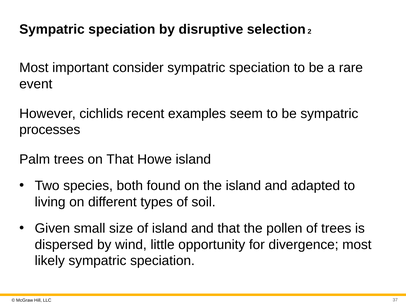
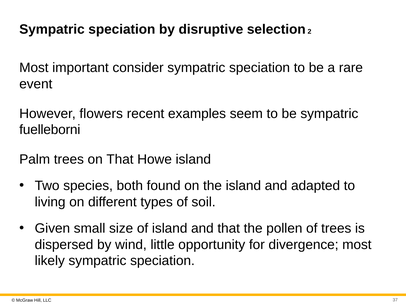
cichlids: cichlids -> flowers (101, 114)
processes: processes -> fuelleborni (50, 130)
